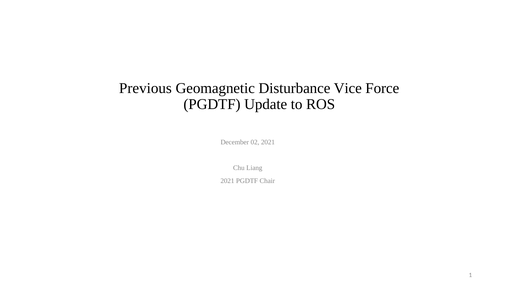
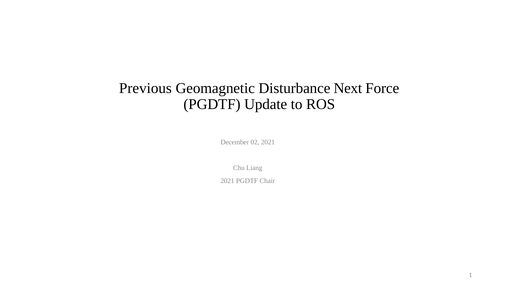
Vice: Vice -> Next (348, 88)
